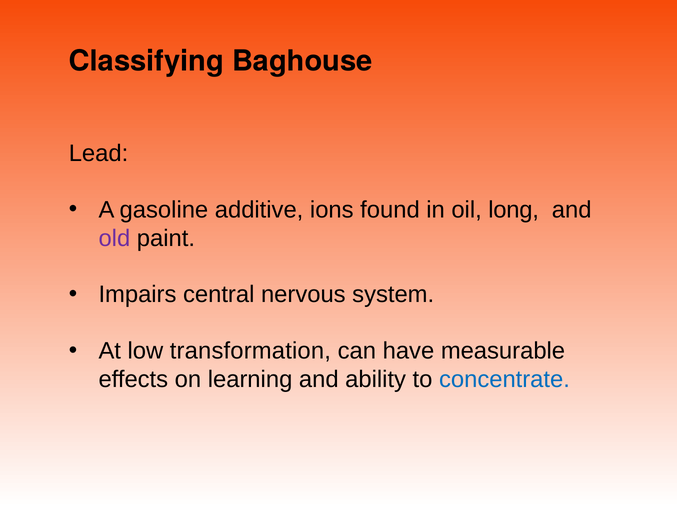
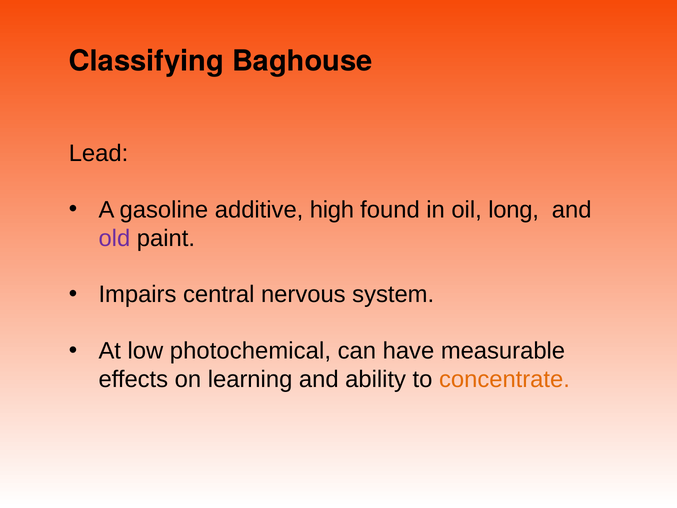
ions: ions -> high (332, 210)
transformation: transformation -> photochemical (250, 351)
concentrate colour: blue -> orange (504, 379)
